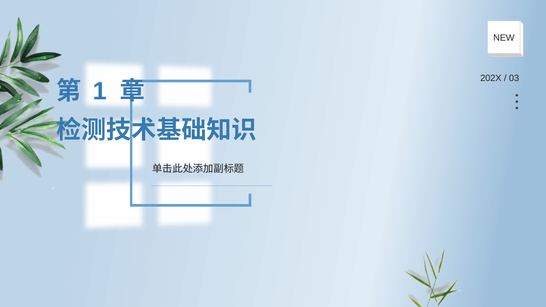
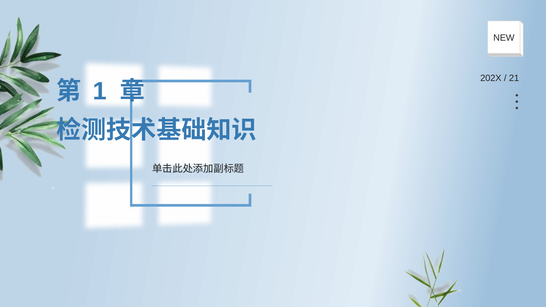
03: 03 -> 21 (514, 78)
